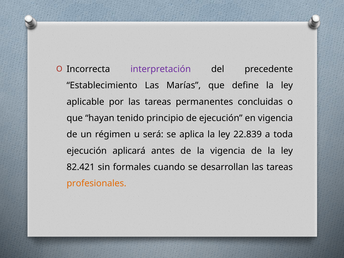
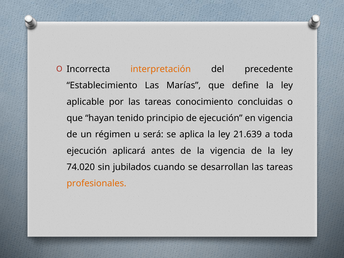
interpretación colour: purple -> orange (161, 69)
permanentes: permanentes -> conocimiento (204, 102)
22.839: 22.839 -> 21.639 (248, 134)
82.421: 82.421 -> 74.020 (81, 167)
formales: formales -> jubilados (132, 167)
